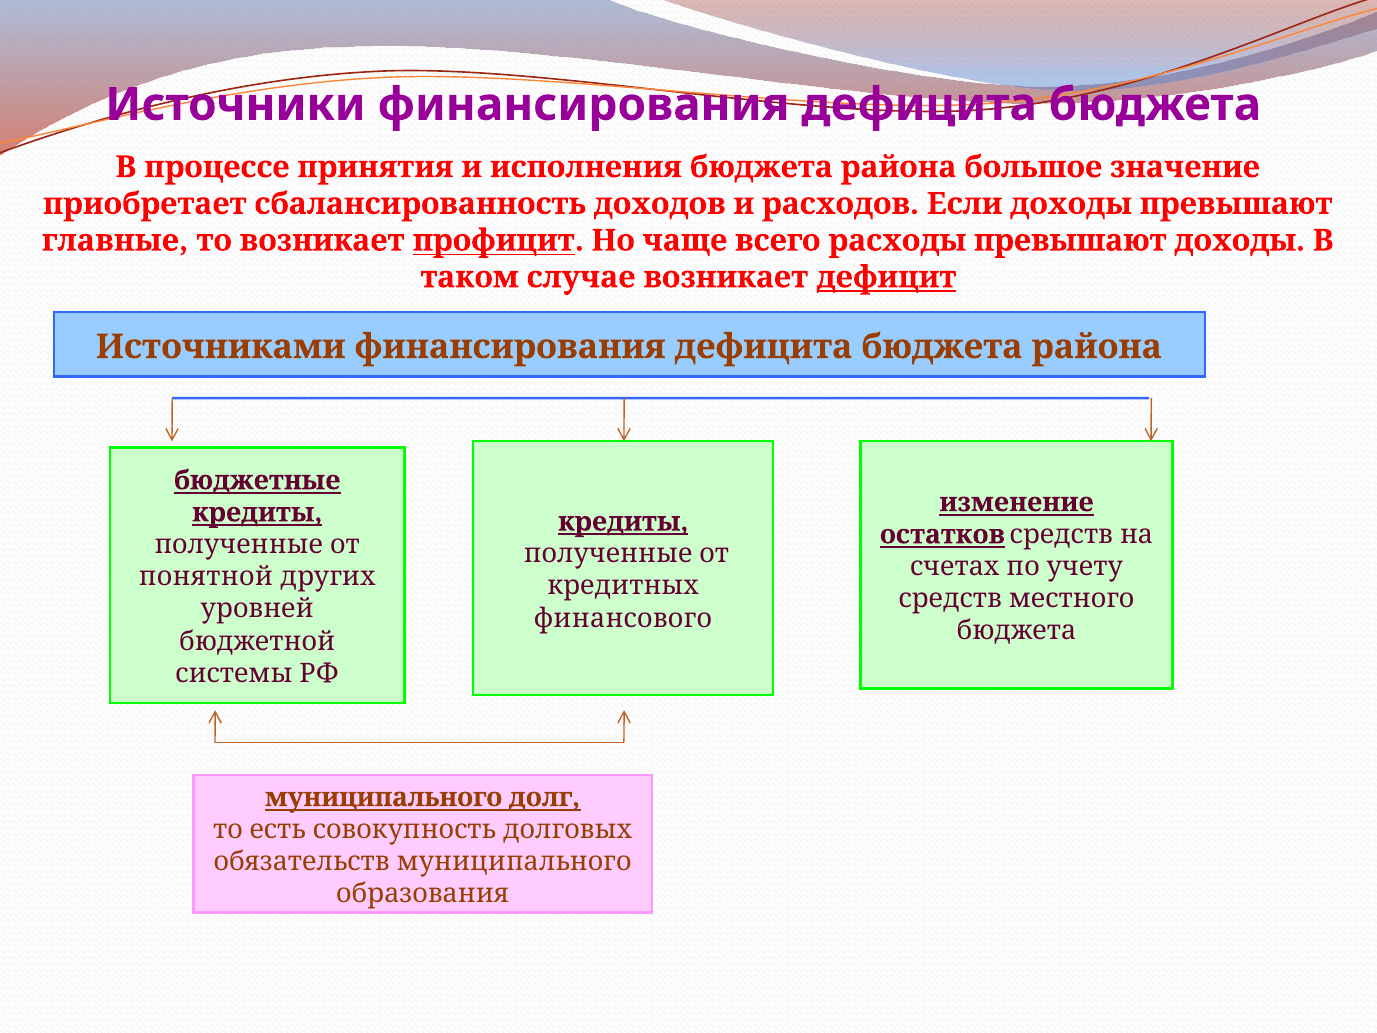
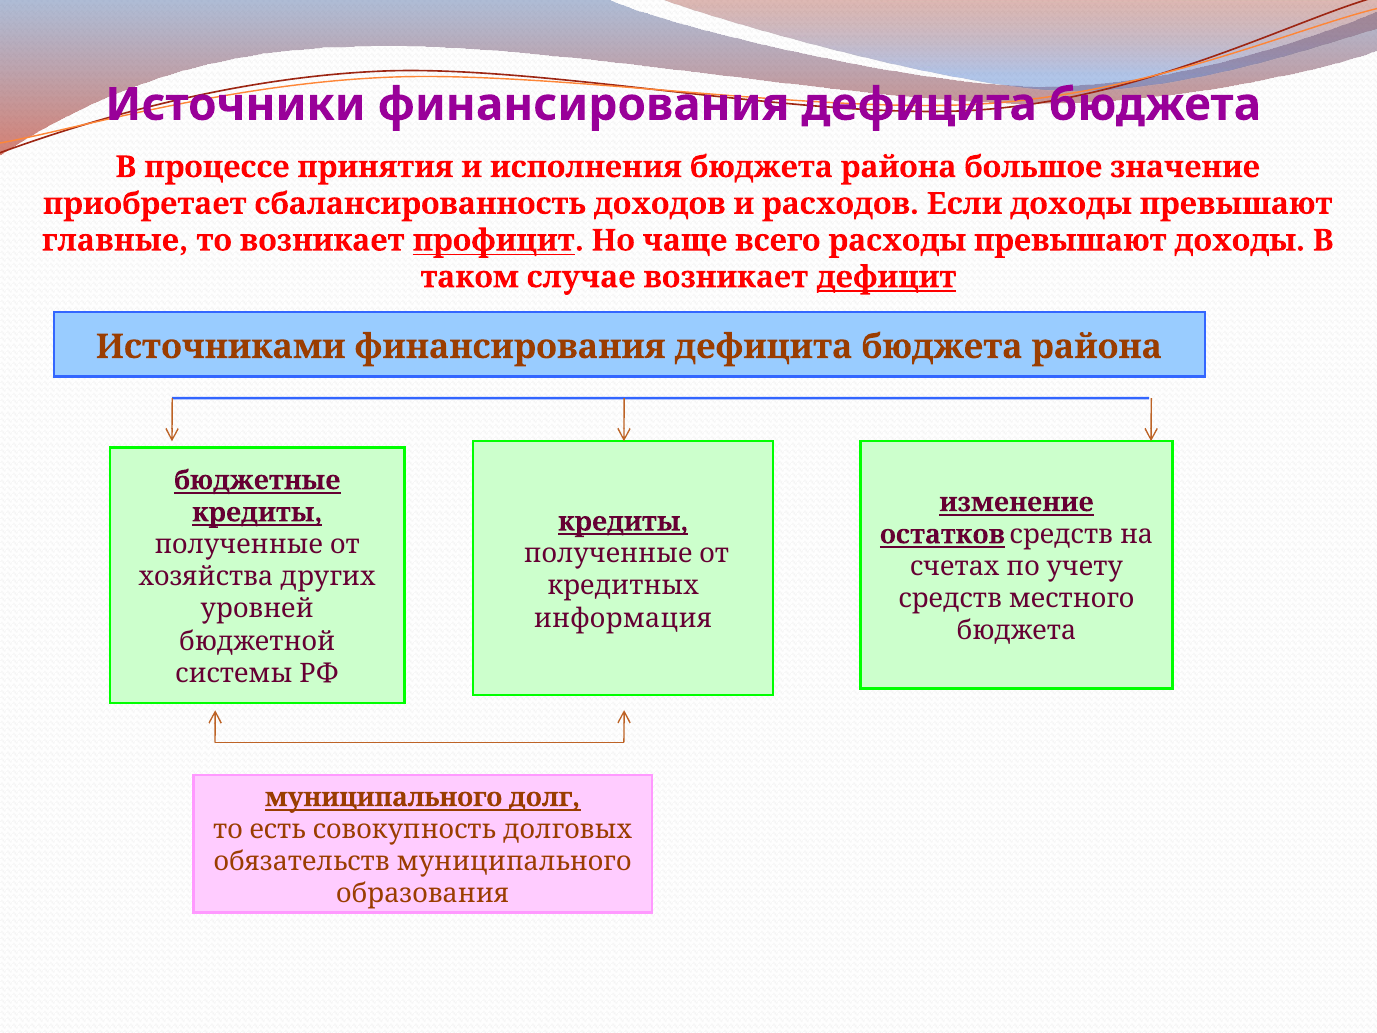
понятной: понятной -> хозяйства (206, 577)
финансового: финансового -> информация (623, 618)
